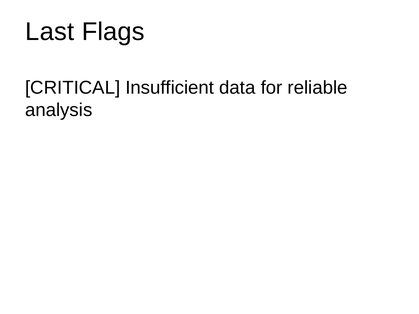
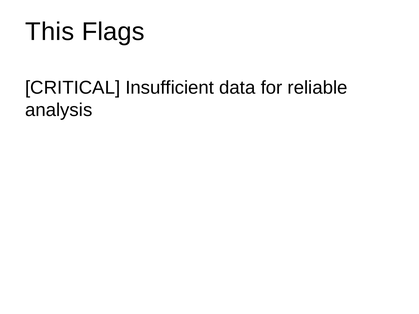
Last: Last -> This (50, 32)
